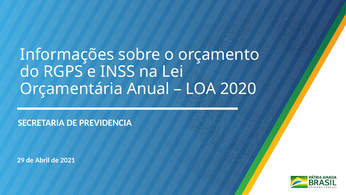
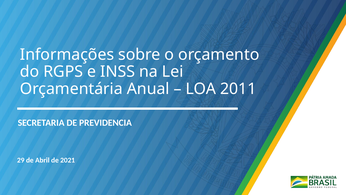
2020: 2020 -> 2011 (238, 89)
